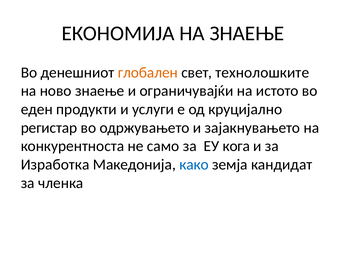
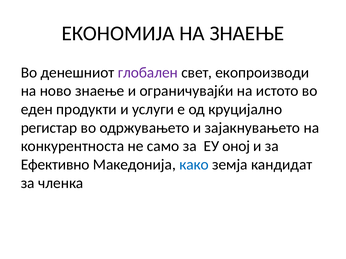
глобален colour: orange -> purple (148, 73)
технолошките: технолошките -> екопроизводи (262, 73)
кога: кога -> оној (236, 146)
Изработка: Изработка -> Ефективно (55, 165)
